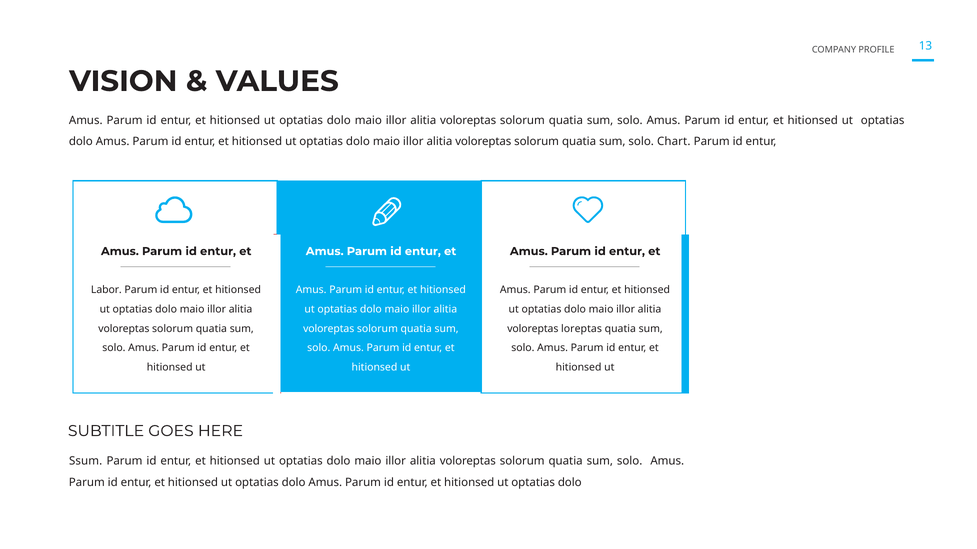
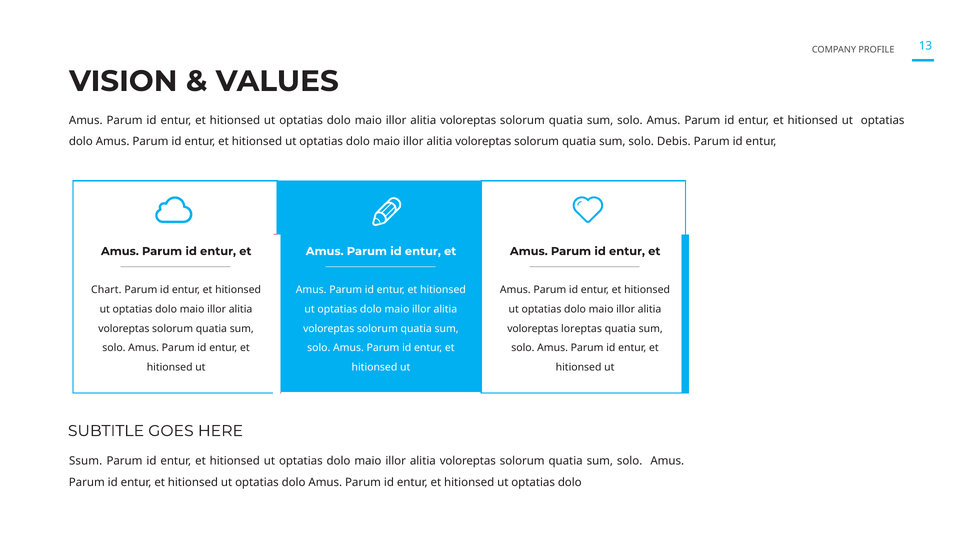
Chart: Chart -> Debis (674, 142)
Labor: Labor -> Chart (106, 290)
